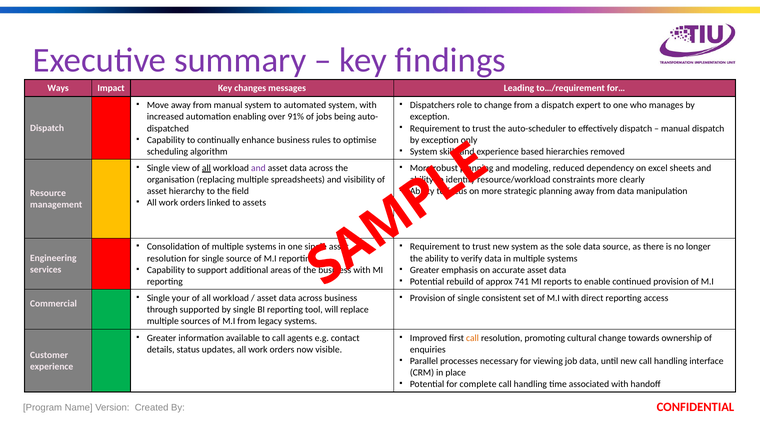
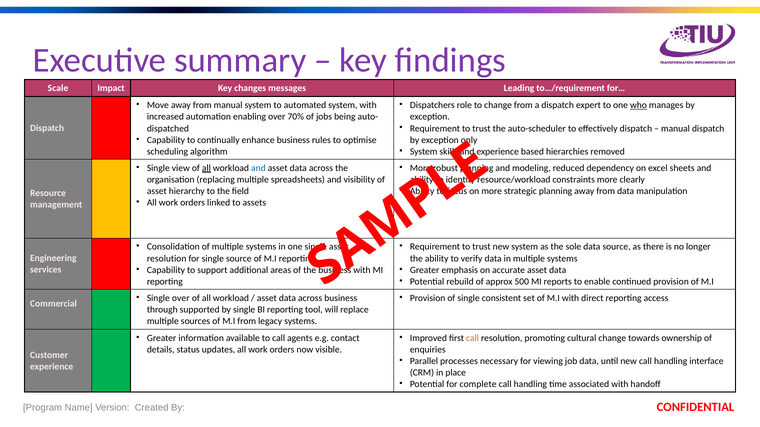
Ways: Ways -> Scale (58, 88)
who underline: none -> present (638, 105)
91%: 91% -> 70% (296, 117)
and colour: purple -> blue (258, 168)
741: 741 -> 500 (522, 282)
Single your: your -> over (181, 298)
